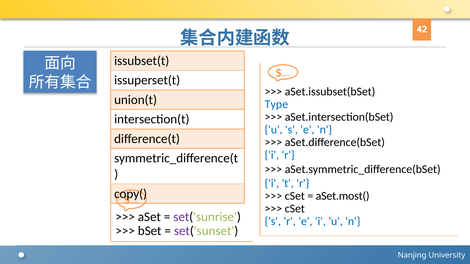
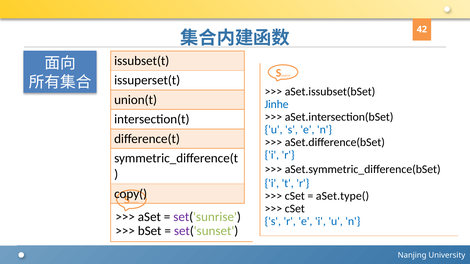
Type: Type -> Jinhe (277, 105)
aSet.most(: aSet.most( -> aSet.type( (343, 196)
